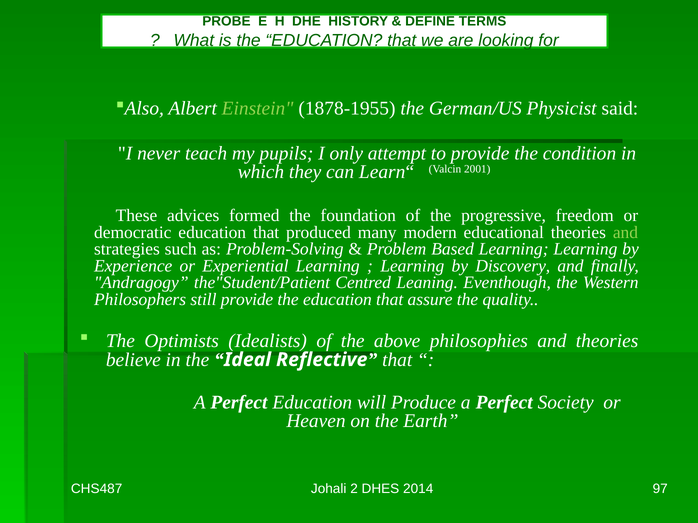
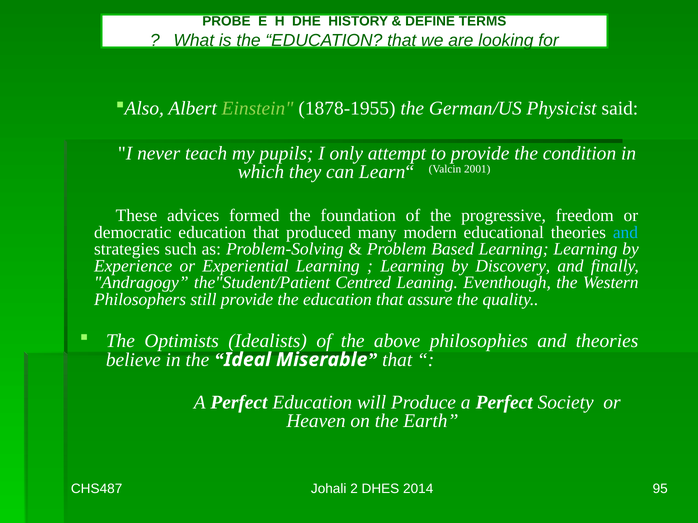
and colour: light green -> light blue (625, 233)
Reflective: Reflective -> Miserable (322, 360)
97: 97 -> 95 (660, 489)
